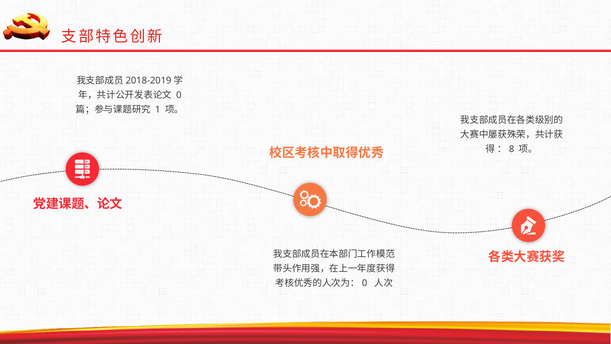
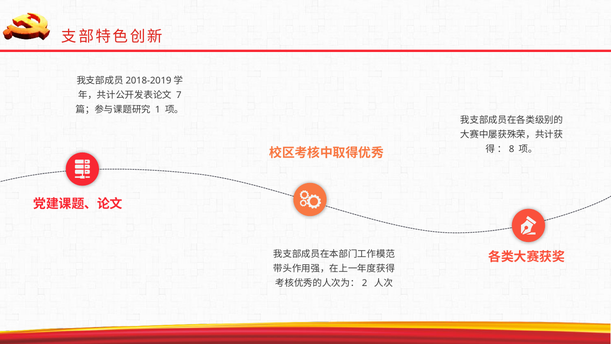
0: 0 -> 7 (179, 95)
0: 0 -> 2 (365, 283)
